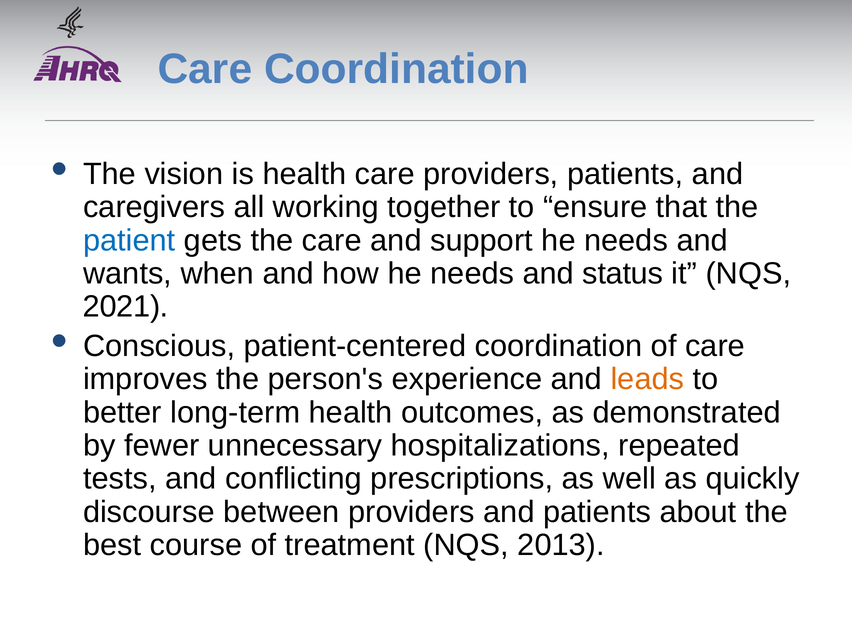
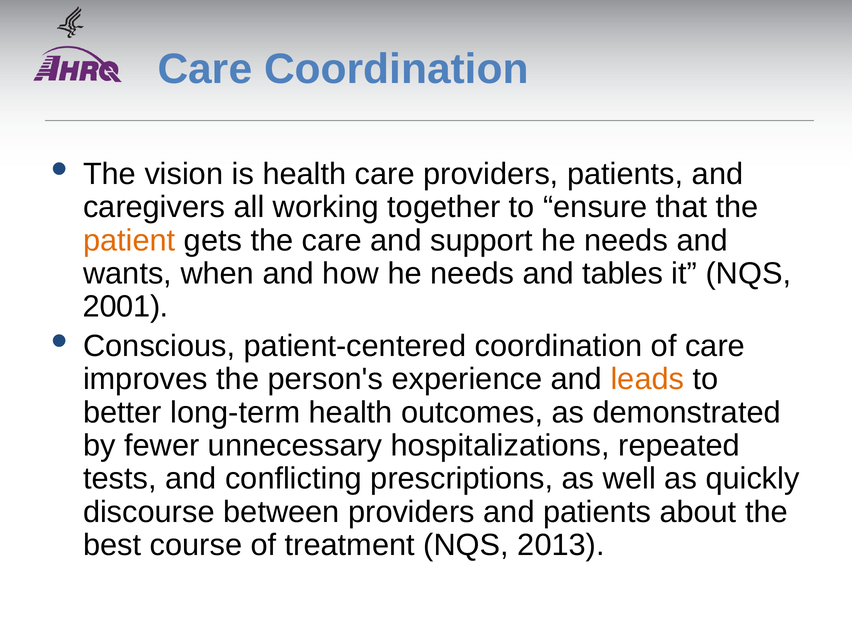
patient colour: blue -> orange (129, 240)
status: status -> tables (623, 274)
2021: 2021 -> 2001 (126, 307)
